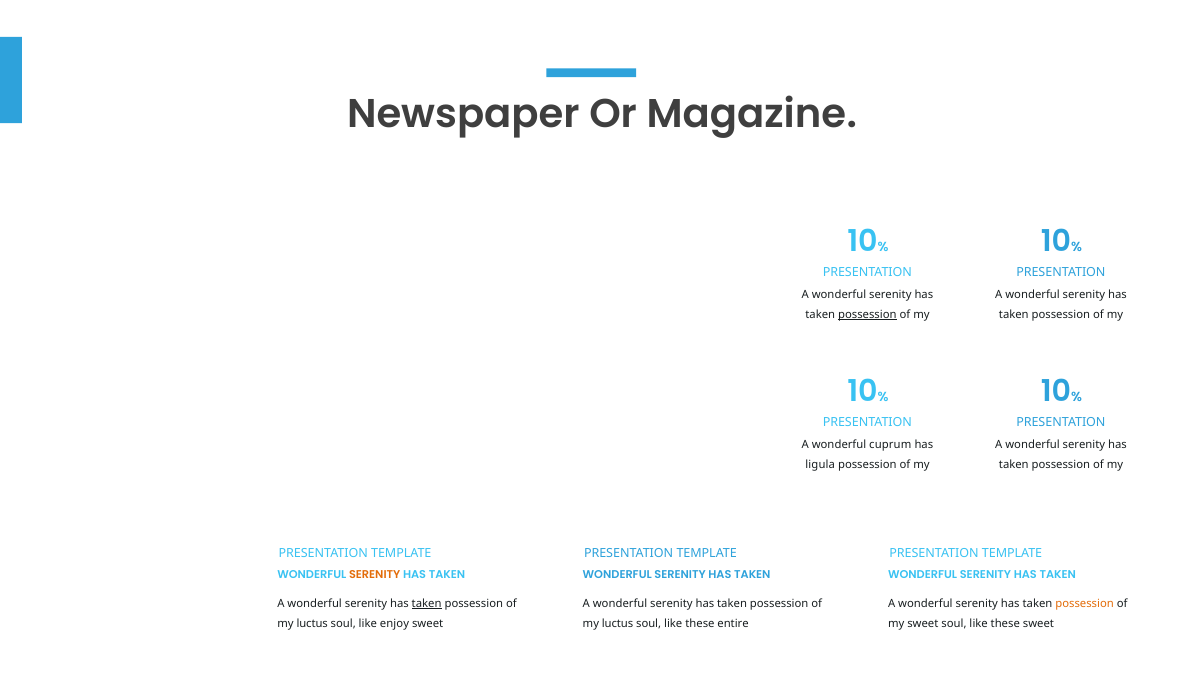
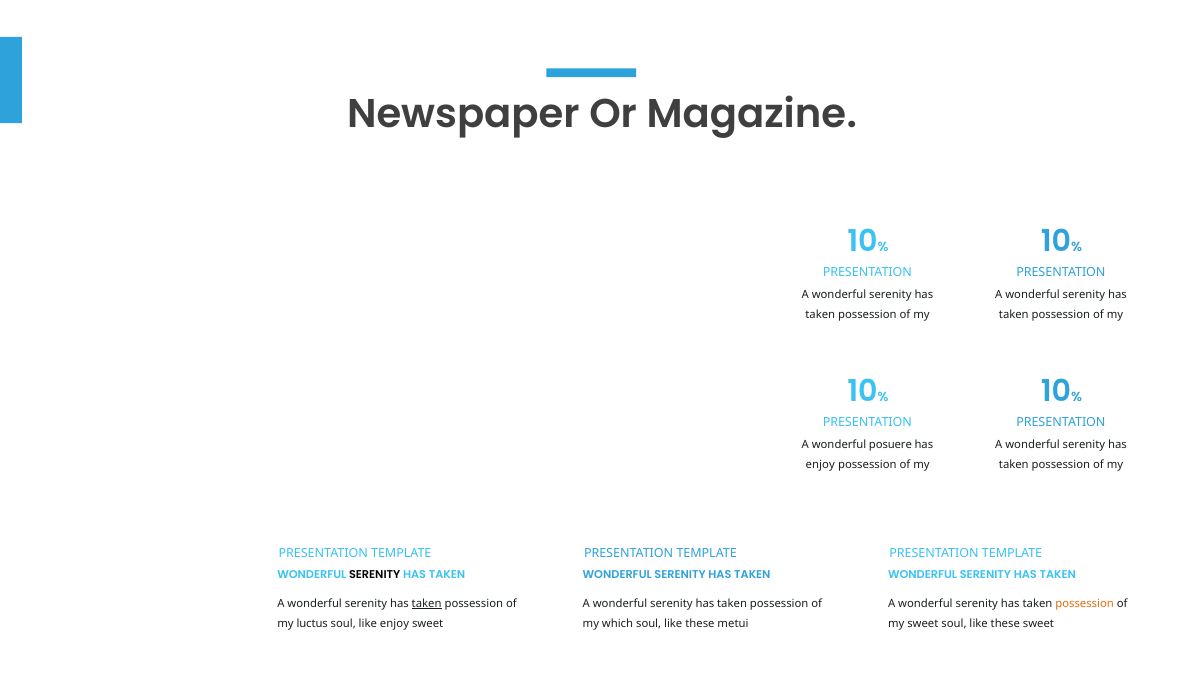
possession underline: present -> none (867, 315)
cuprum: cuprum -> posuere (890, 445)
ligula: ligula -> enjoy (820, 465)
SERENITY colour: orange -> black (375, 575)
luctus: luctus -> which (618, 624)
entire: entire -> metui (733, 624)
